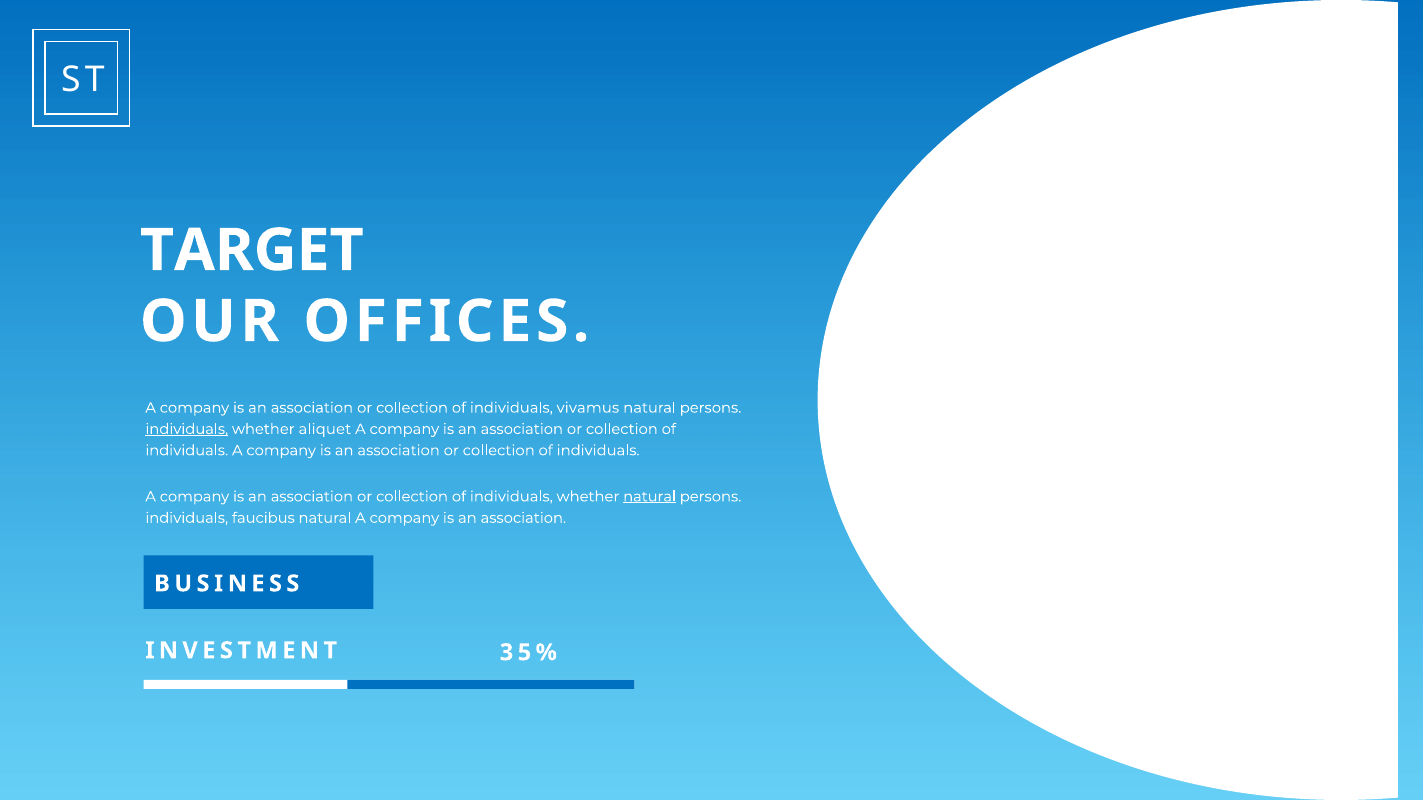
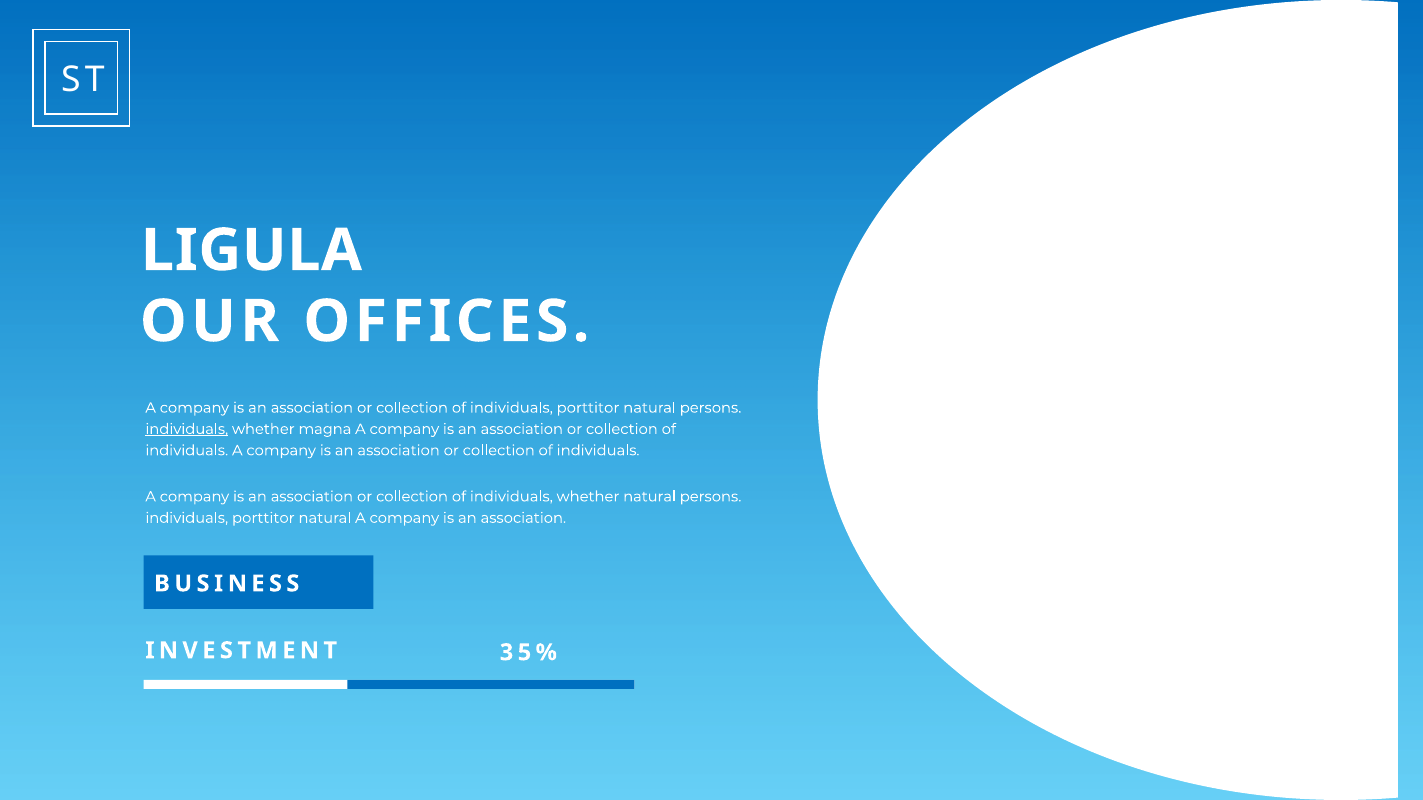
TARGET: TARGET -> LIGULA (251, 251)
of individuals vivamus: vivamus -> porttitor (588, 408)
aliquet: aliquet -> magna (325, 429)
natural underline: present -> none (650, 497)
faucibus: faucibus -> porttitor (263, 518)
